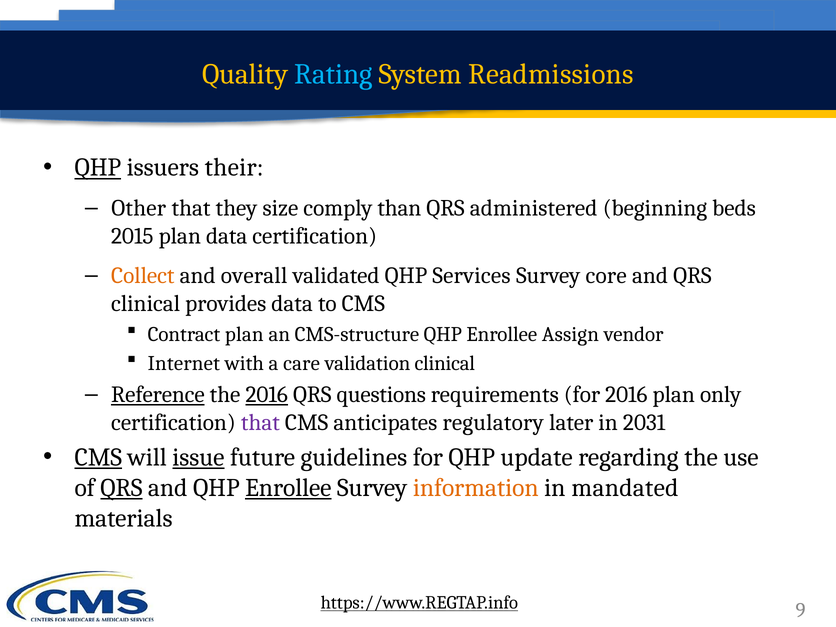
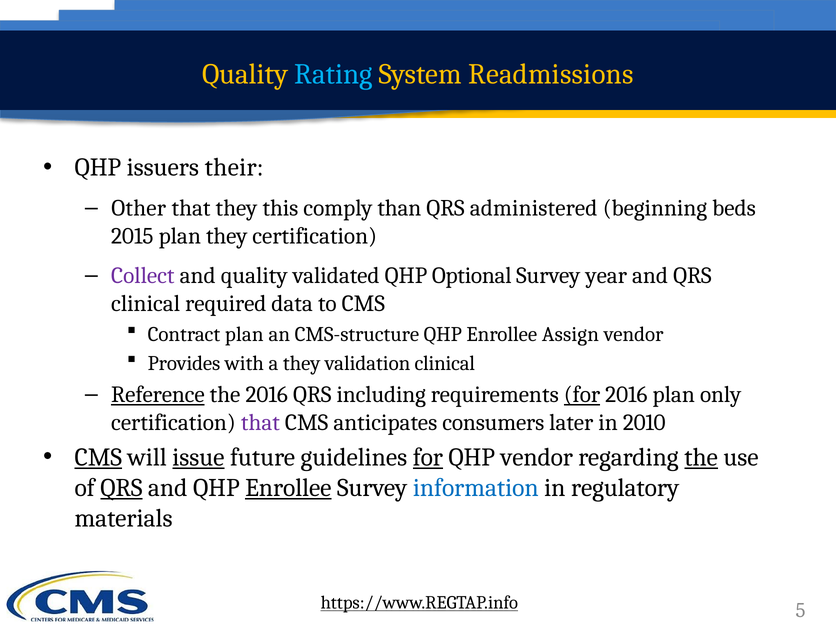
QHP underline: present -> none (98, 168)
size: size -> this (280, 208)
plan data: data -> they (227, 236)
Collect colour: orange -> purple (143, 276)
and overall: overall -> quality (254, 276)
Services: Services -> Optional (472, 276)
core: core -> year (606, 276)
provides: provides -> required (226, 304)
Internet: Internet -> Provides (184, 363)
a care: care -> they (302, 363)
2016 underline: present -> none (267, 395)
questions: questions -> including (381, 395)
for underline: none -> present (582, 395)
regulatory: regulatory -> consumers (493, 423)
2031: 2031 -> 2010 (644, 423)
for underline: none -> present (428, 457)
QHP update: update -> vendor (537, 457)
the underline: none -> present (701, 457)
information colour: orange -> blue (476, 488)
mandated: mandated -> regulatory (625, 488)
9: 9 -> 5 (801, 610)
